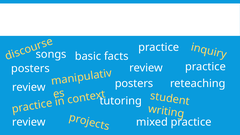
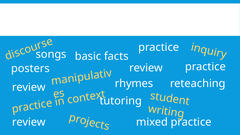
posters: posters -> rhymes (134, 83)
